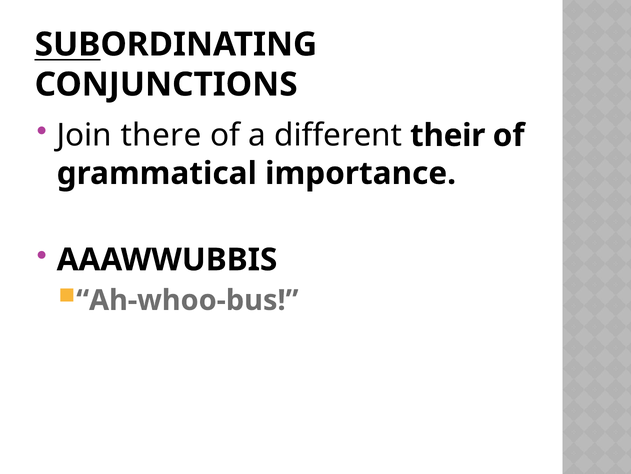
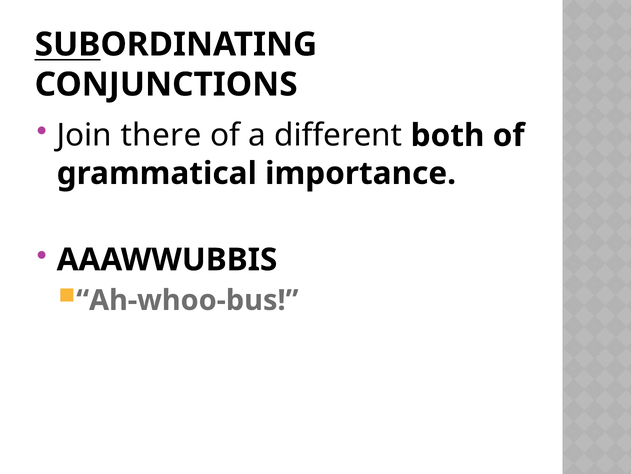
their: their -> both (448, 135)
